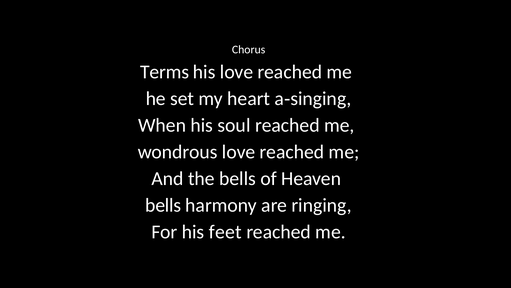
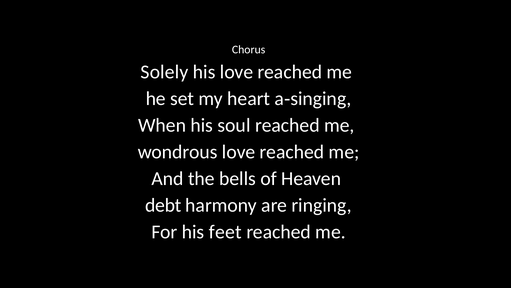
Terms: Terms -> Solely (165, 72)
bells: bells -> debt (163, 205)
